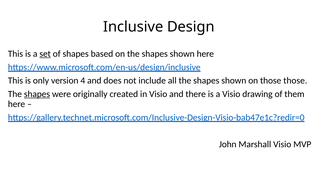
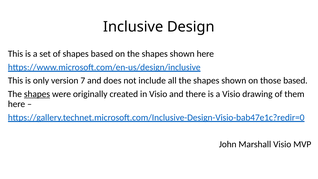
set underline: present -> none (45, 54)
4: 4 -> 7 (83, 81)
those those: those -> based (295, 81)
